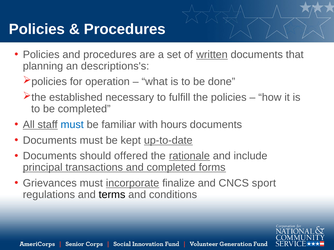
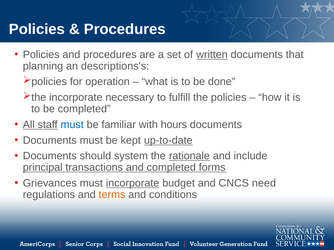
established: established -> incorporate (76, 98)
offered: offered -> system (131, 156)
finalize: finalize -> budget (179, 183)
sport: sport -> need (264, 183)
terms colour: black -> orange (112, 195)
